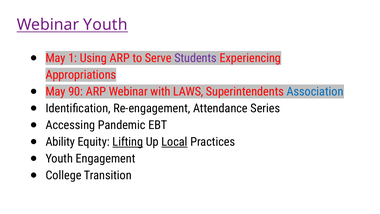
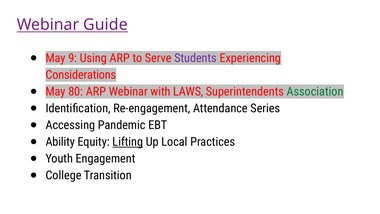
Webinar Youth: Youth -> Guide (105, 25)
1: 1 -> 9 (73, 58)
Appropriations: Appropriations -> Considerations (81, 75)
90: 90 -> 80 (76, 92)
Association colour: blue -> green (315, 92)
Local underline: present -> none (174, 142)
